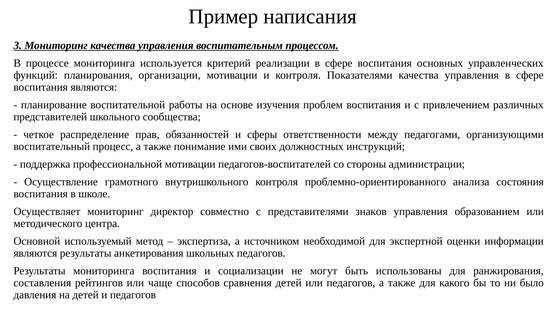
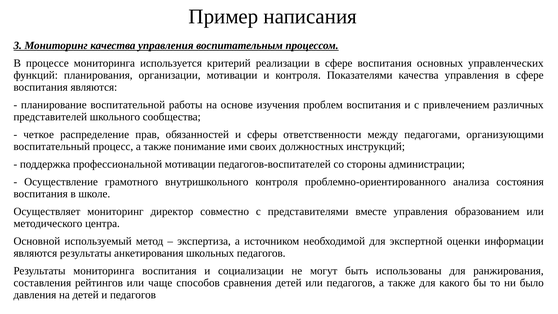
знаков: знаков -> вместе (371, 212)
